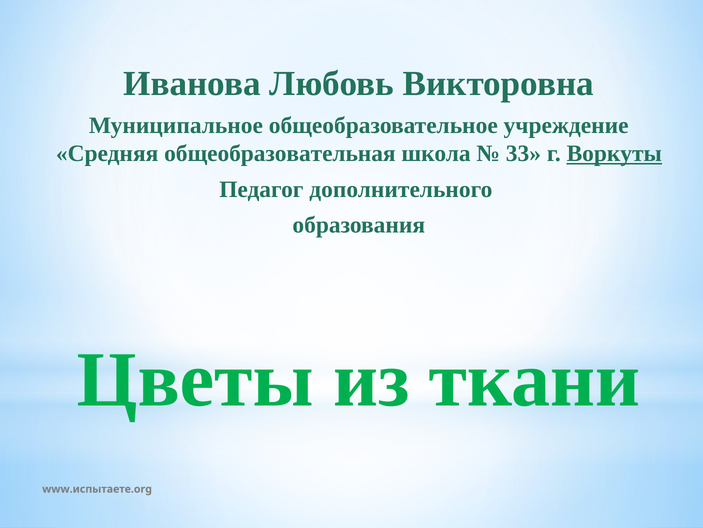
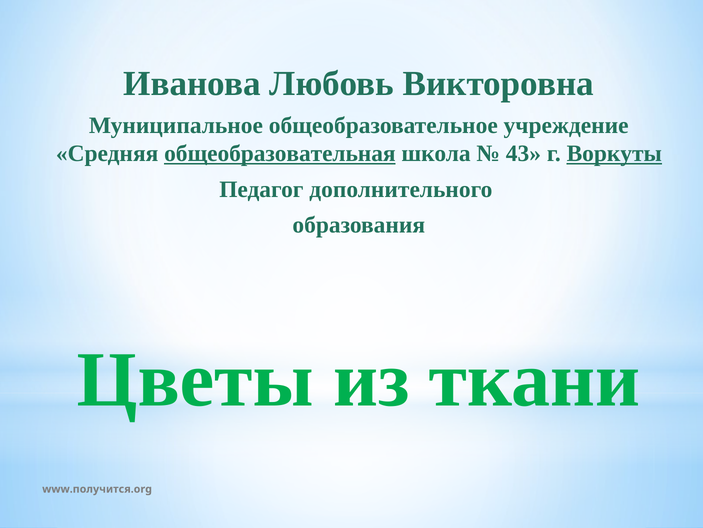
общеобразовательная underline: none -> present (280, 153)
33: 33 -> 43 (523, 153)
www.испытаете.org: www.испытаете.org -> www.получится.org (97, 488)
